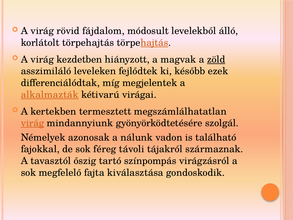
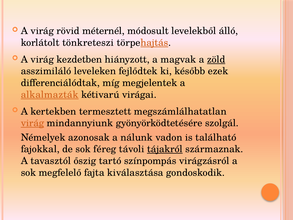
fájdalom: fájdalom -> méternél (103, 31)
korlátolt törpehajtás: törpehajtás -> tönkreteszi (88, 43)
tájakról underline: none -> present (165, 149)
